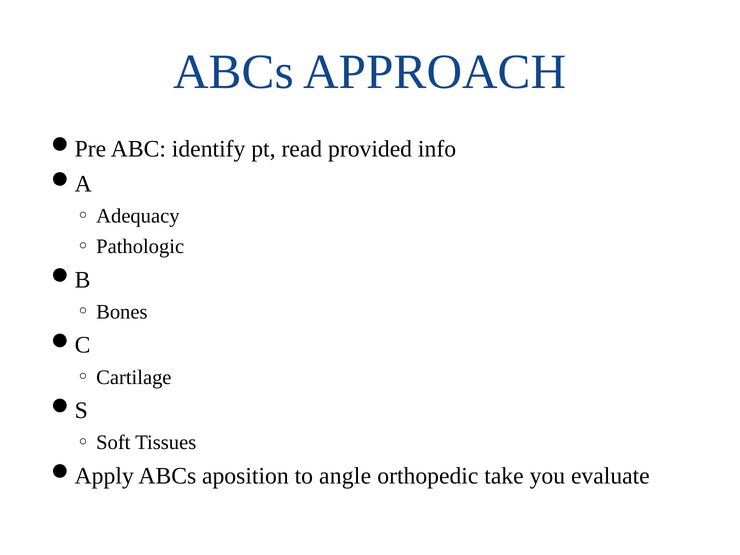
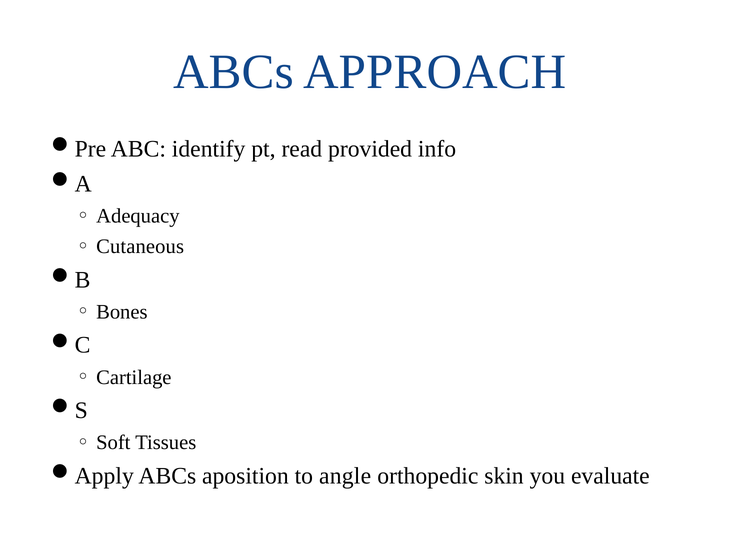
Pathologic: Pathologic -> Cutaneous (140, 246)
take: take -> skin (504, 476)
